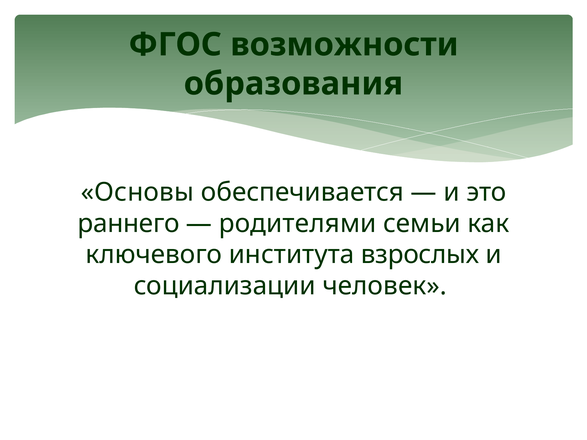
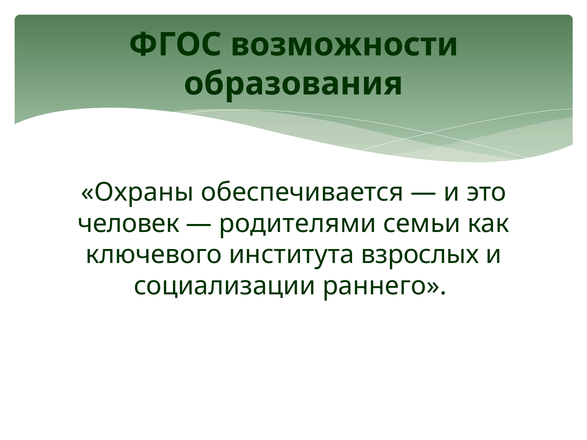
Основы: Основы -> Охраны (137, 192)
раннего: раннего -> человек (129, 224)
человек: человек -> раннего (385, 286)
